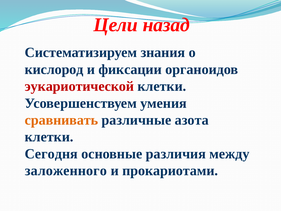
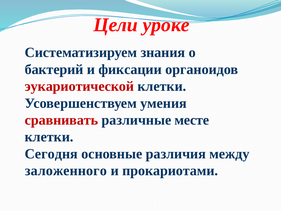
назад: назад -> уроке (166, 25)
кислород: кислород -> бактерий (54, 69)
сравнивать colour: orange -> red (61, 120)
азота: азота -> месте (192, 120)
